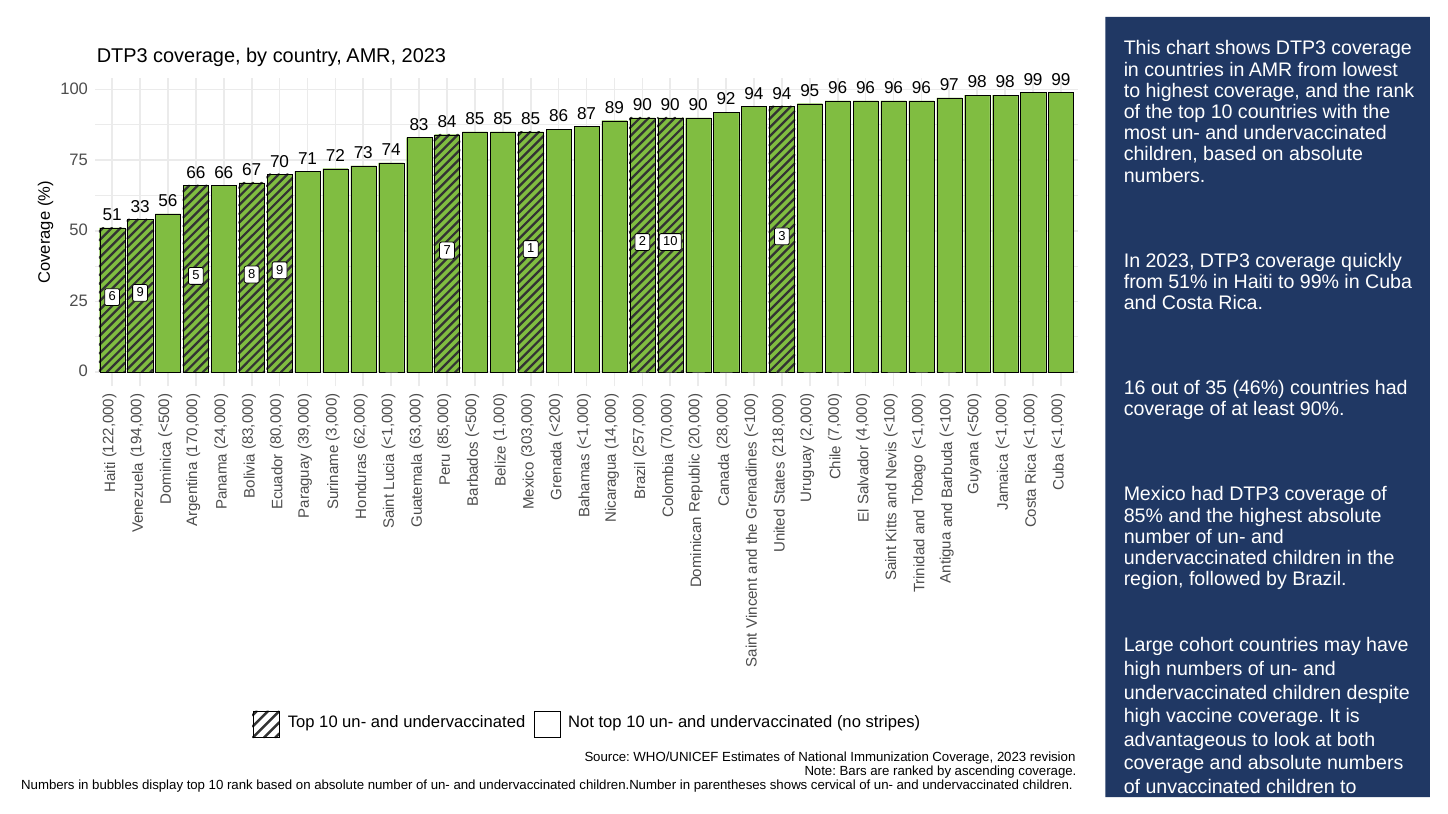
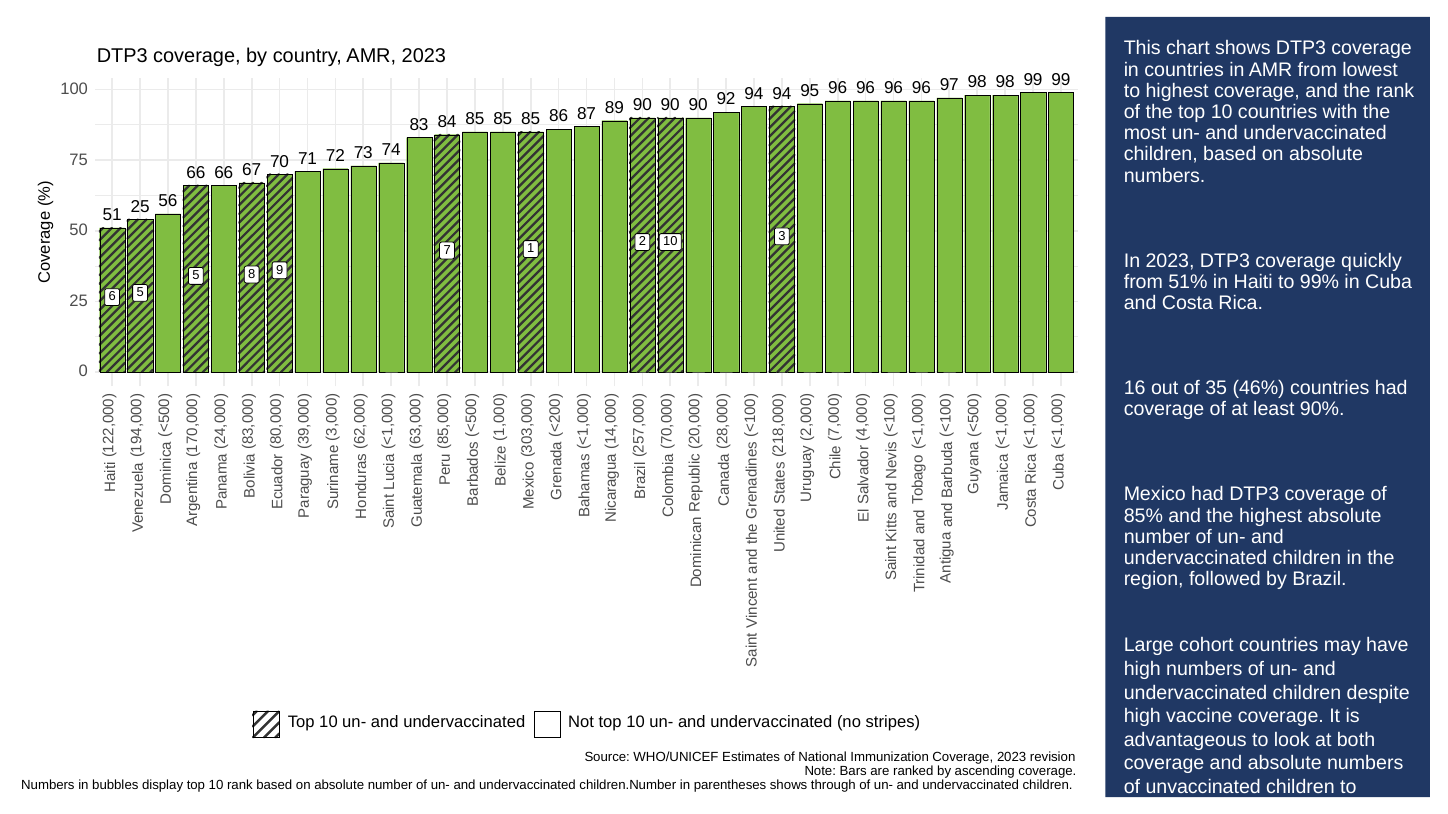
51 33: 33 -> 25 (140, 207)
6 9: 9 -> 5 (140, 293)
cervical: cervical -> through (833, 786)
